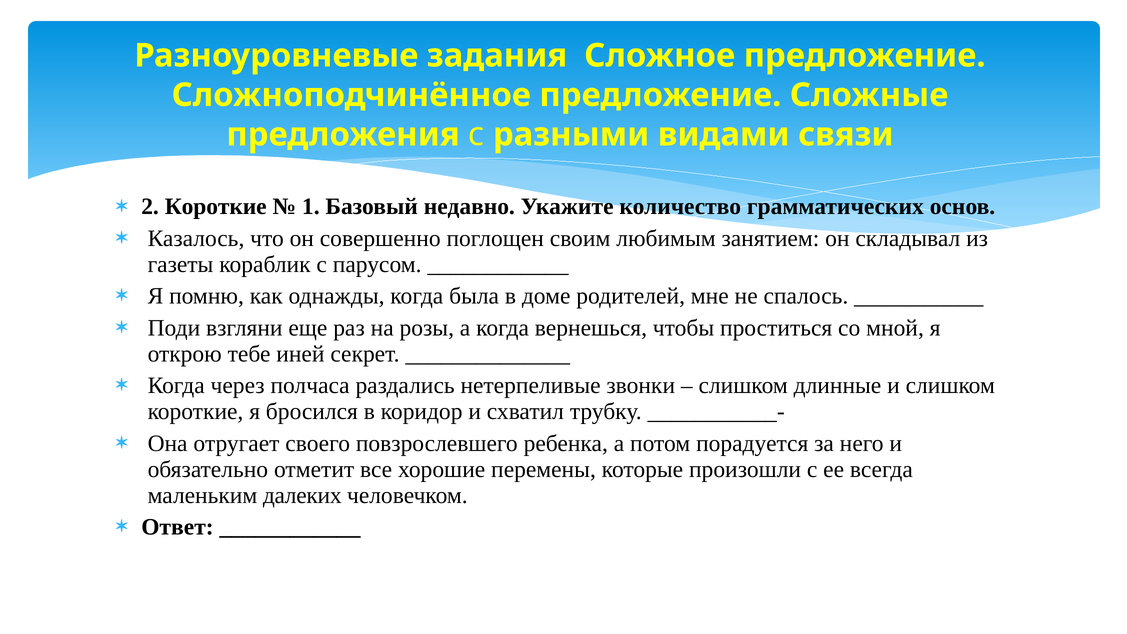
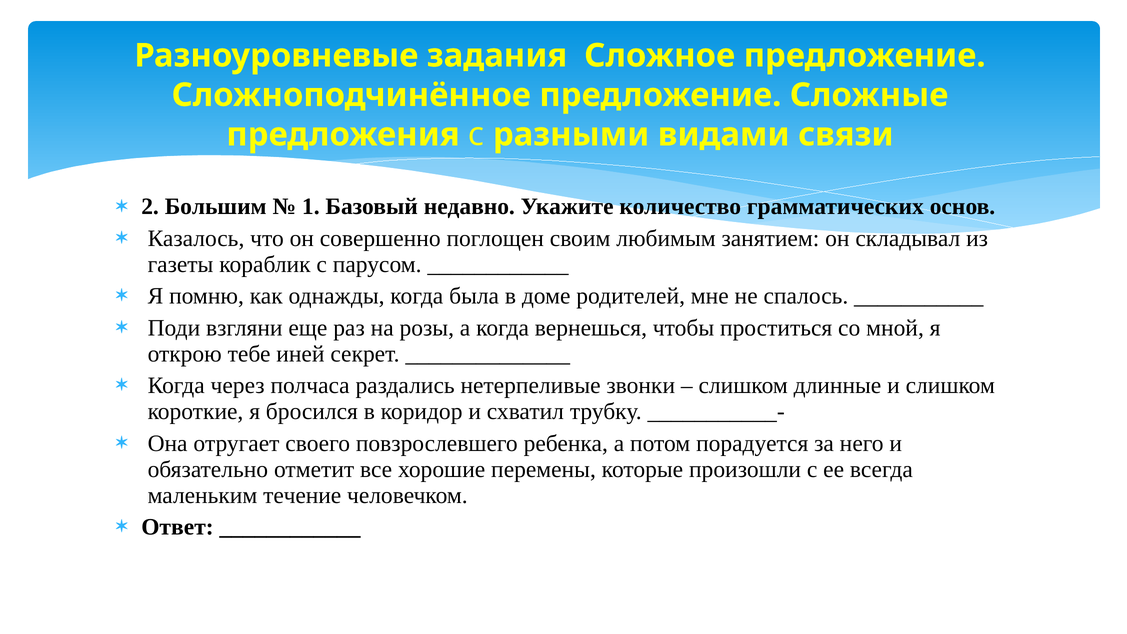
2 Короткие: Короткие -> Большим (216, 207)
далеких: далеких -> течение (302, 495)
